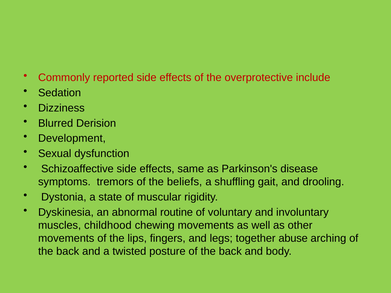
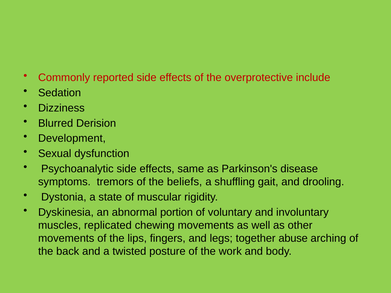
Schizoaffective: Schizoaffective -> Psychoanalytic (77, 169)
routine: routine -> portion (177, 212)
childhood: childhood -> replicated (108, 225)
posture of the back: back -> work (230, 251)
